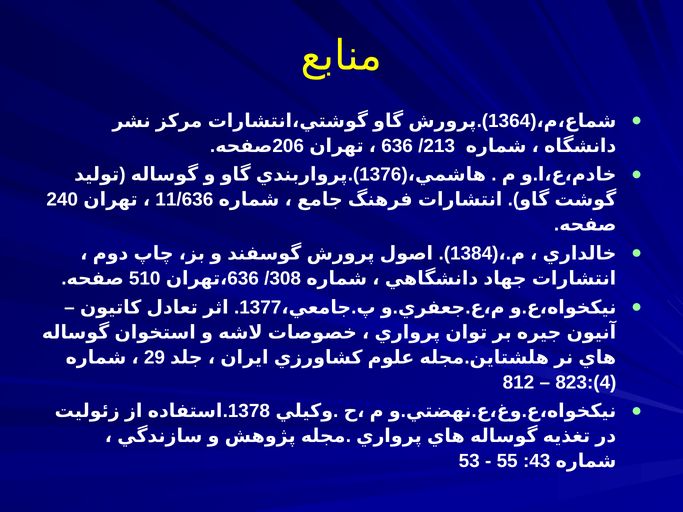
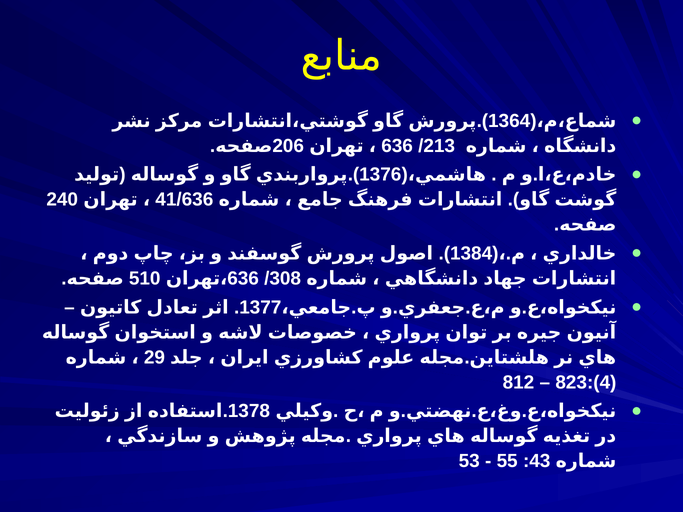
11/636: 11/636 -> 41/636 (184, 200)
